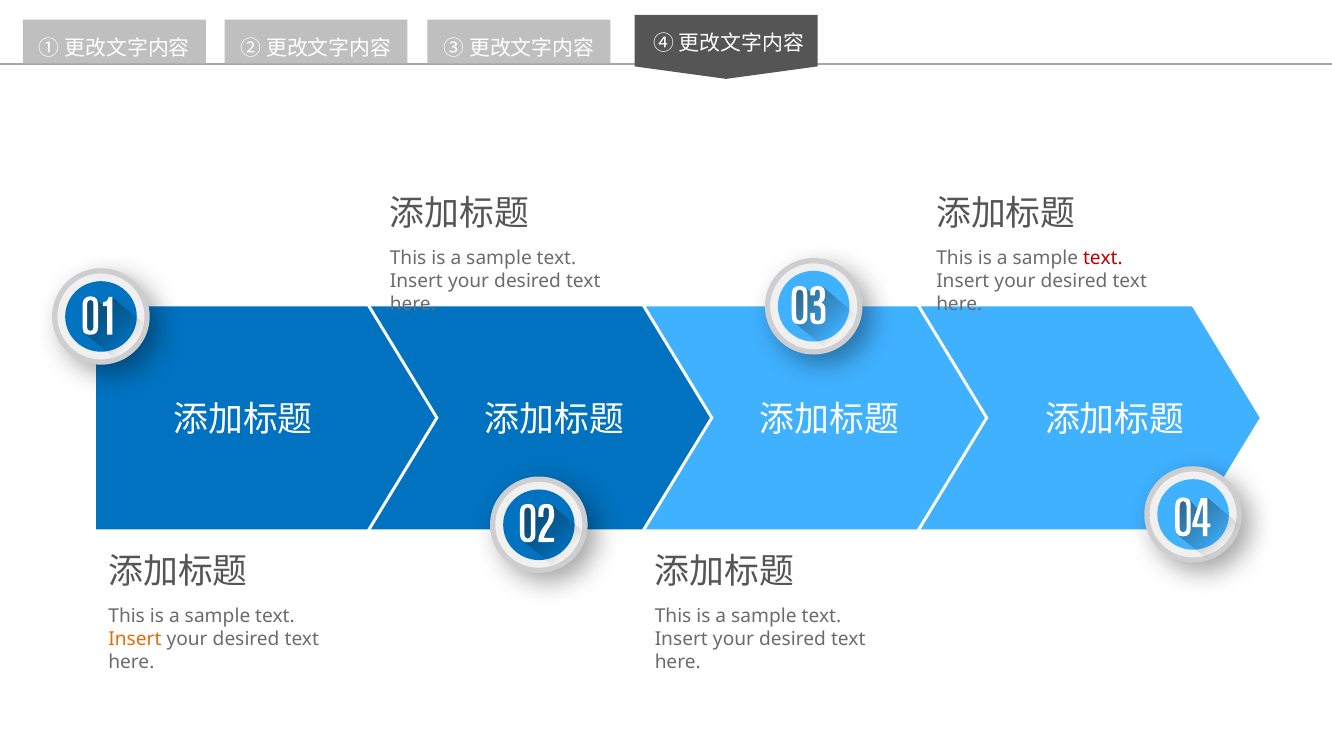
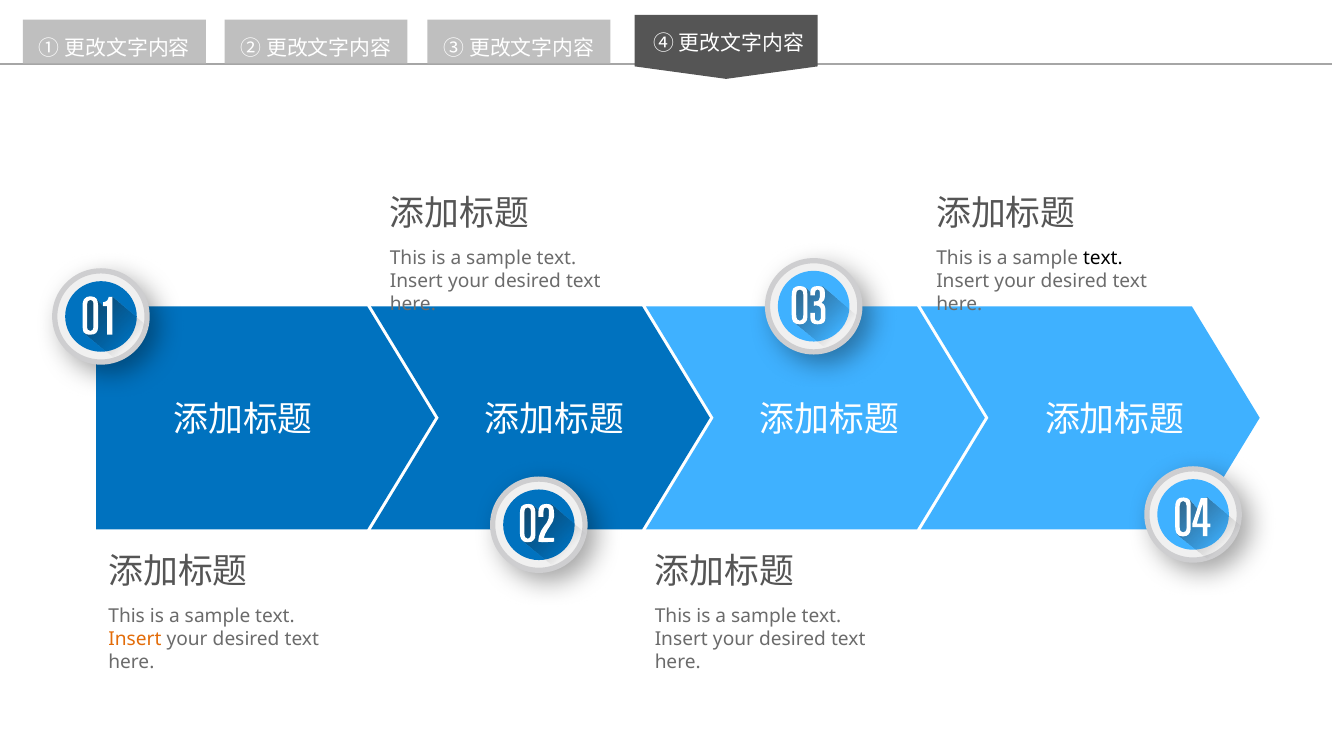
text colour: red -> black (1103, 259)
